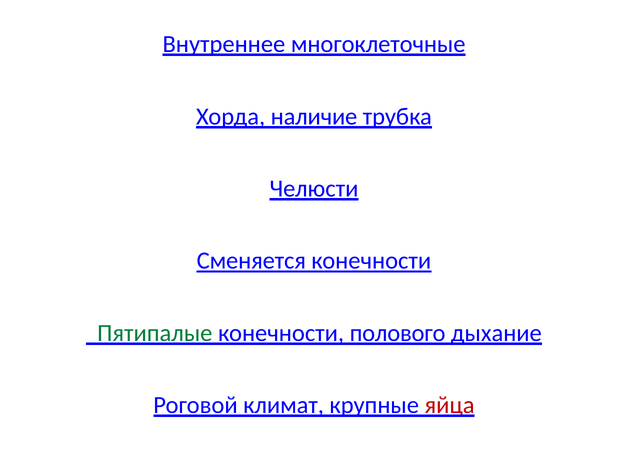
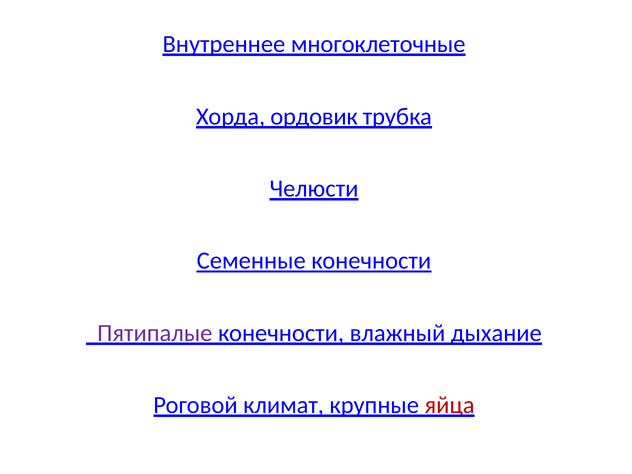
наличие: наличие -> ордовик (314, 116)
Сменяется: Сменяется -> Семенные (251, 261)
Пятипалые colour: green -> purple (155, 333)
полового: полового -> влажный (397, 333)
